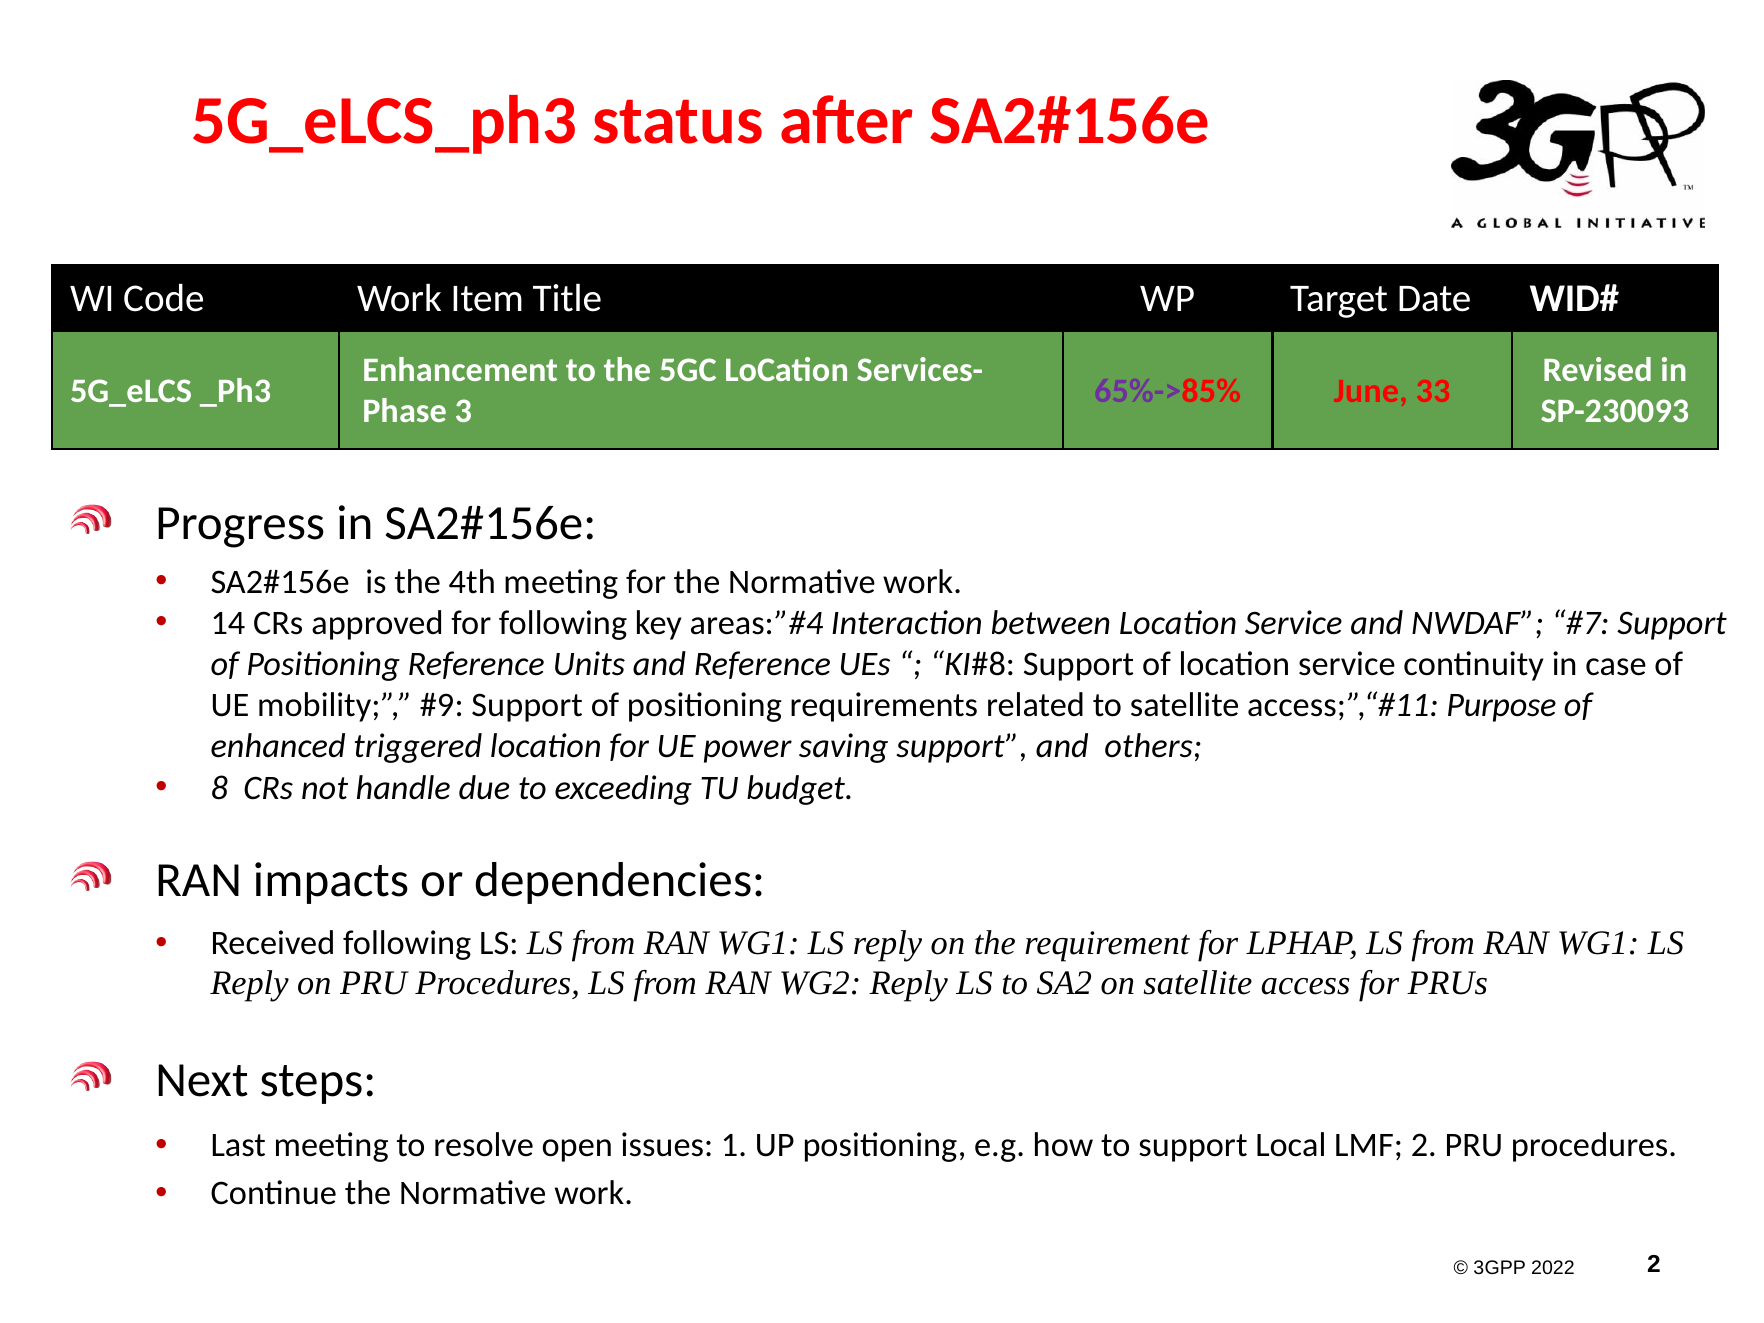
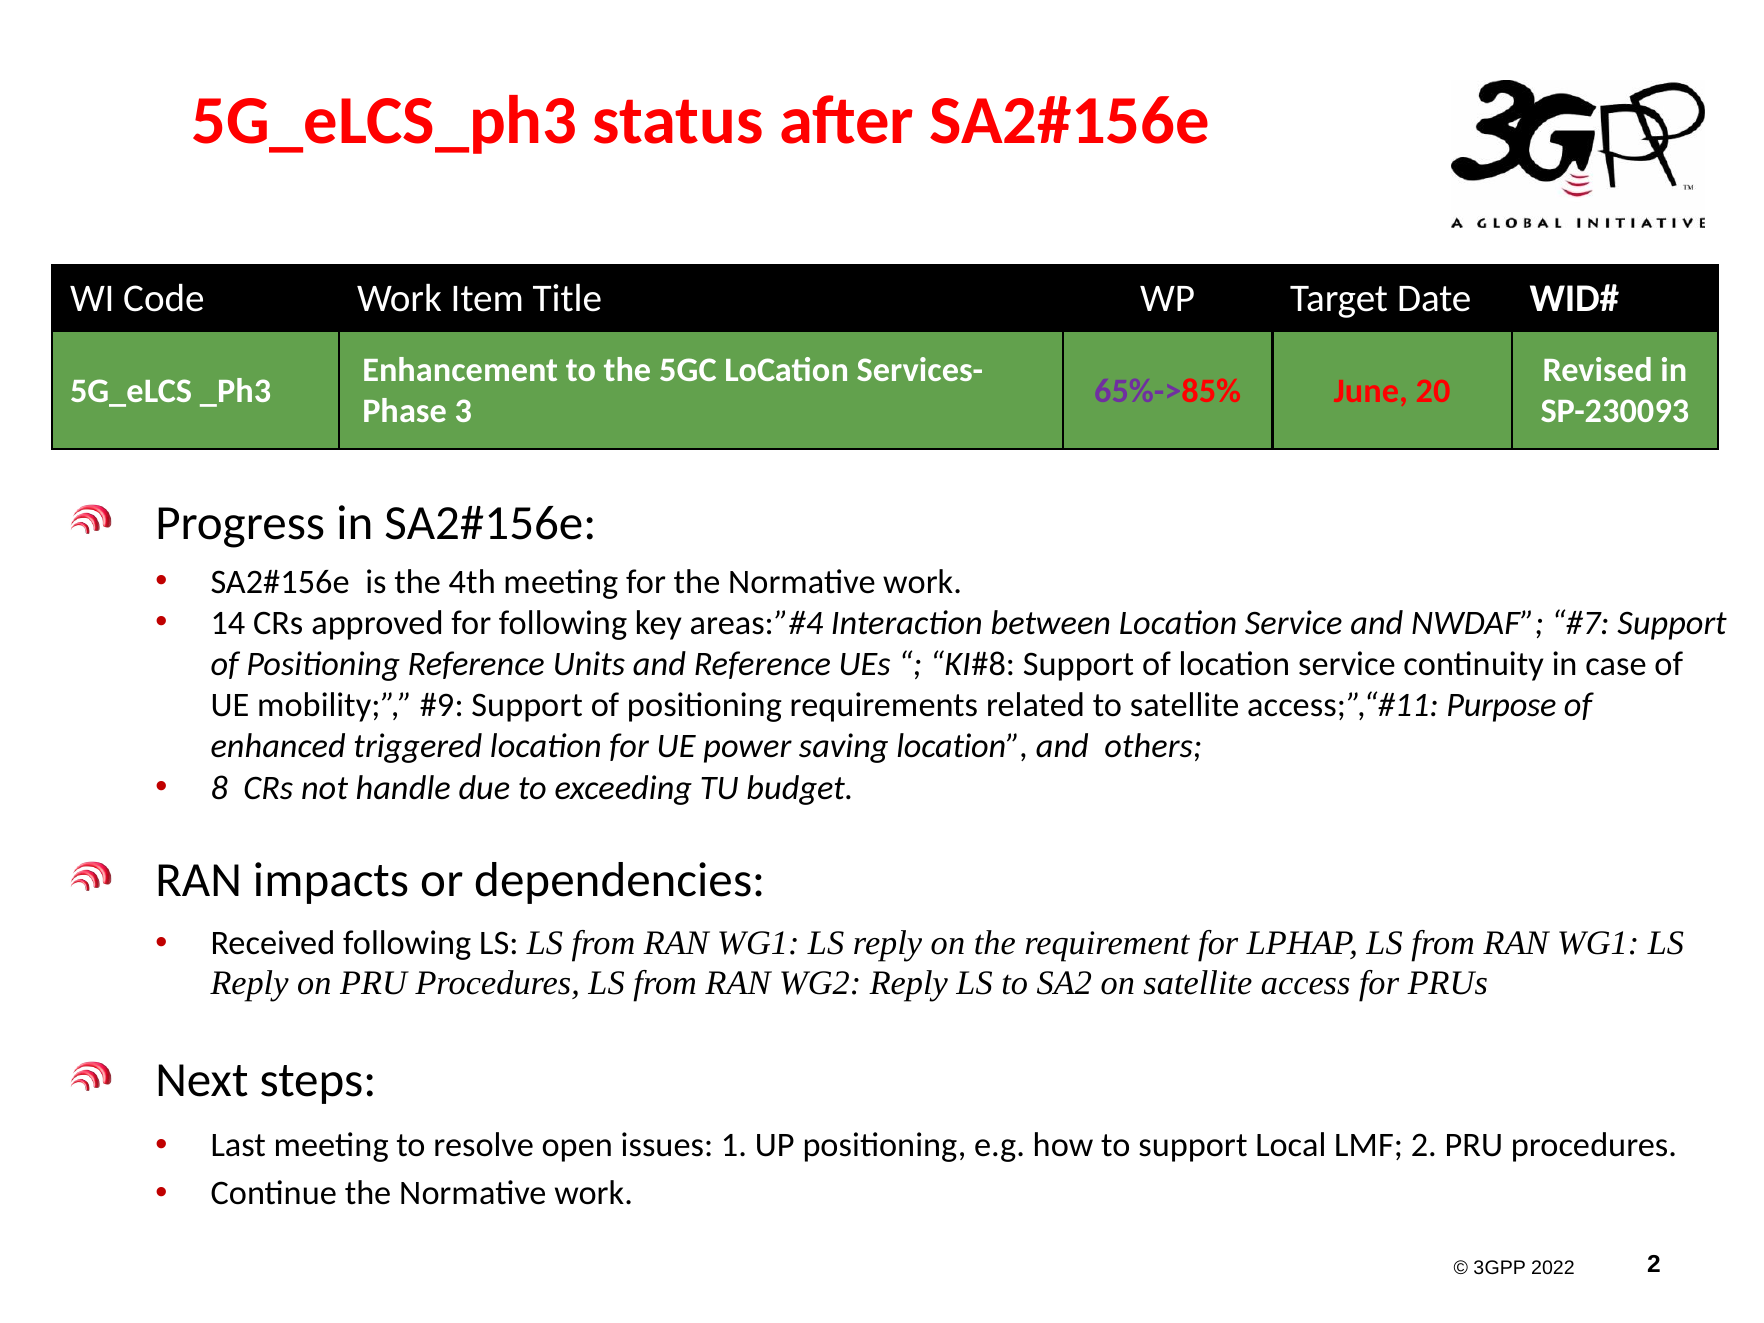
33: 33 -> 20 (1433, 391)
saving support: support -> location (962, 747)
